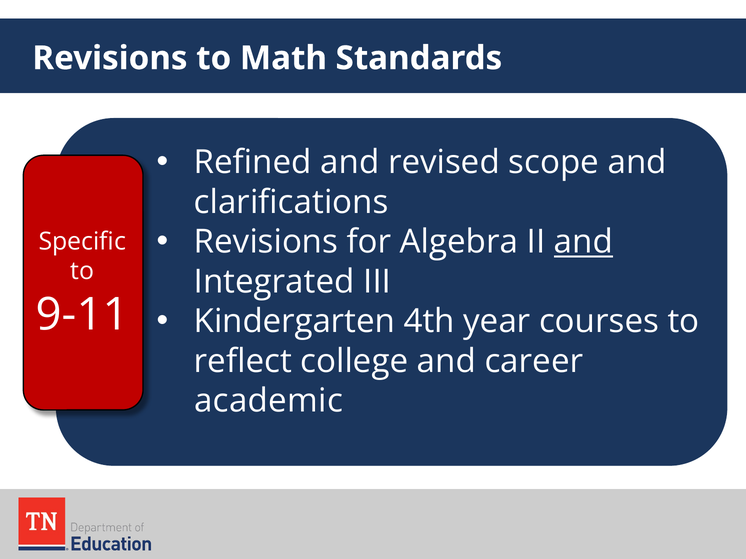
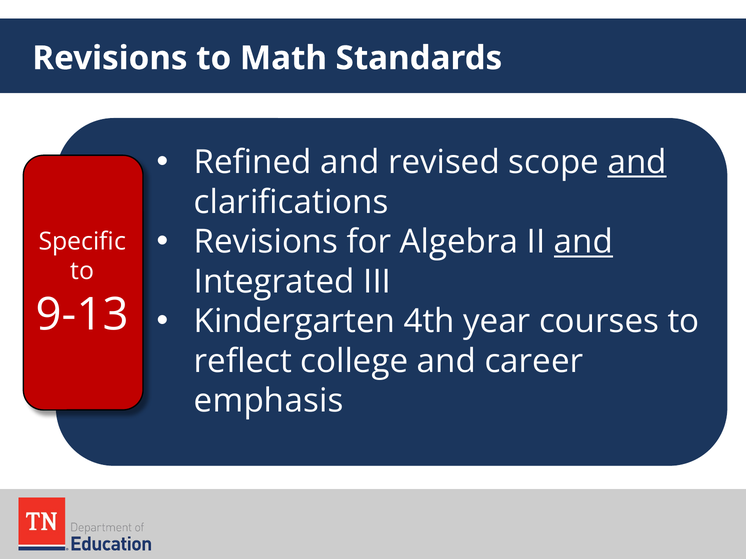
and underline: none -> present (637, 163)
9-11: 9-11 -> 9-13 (82, 315)
academic: academic -> emphasis (269, 401)
